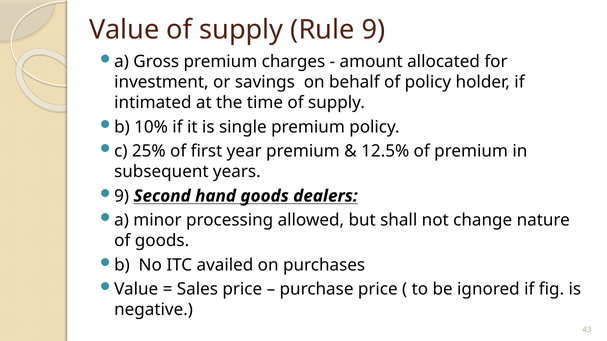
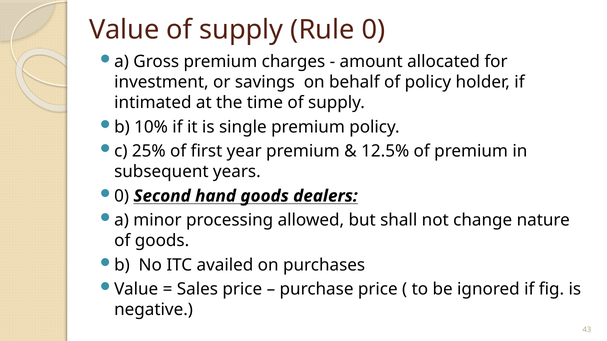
Rule 9: 9 -> 0 (373, 30)
9: 9 -> 0 (122, 196)
